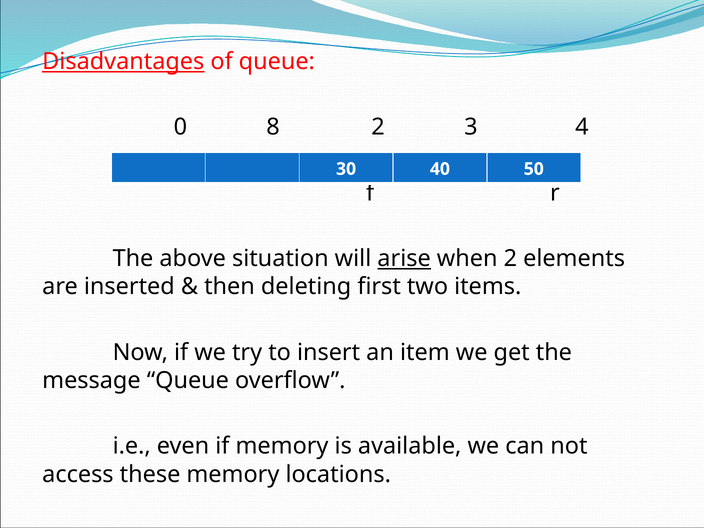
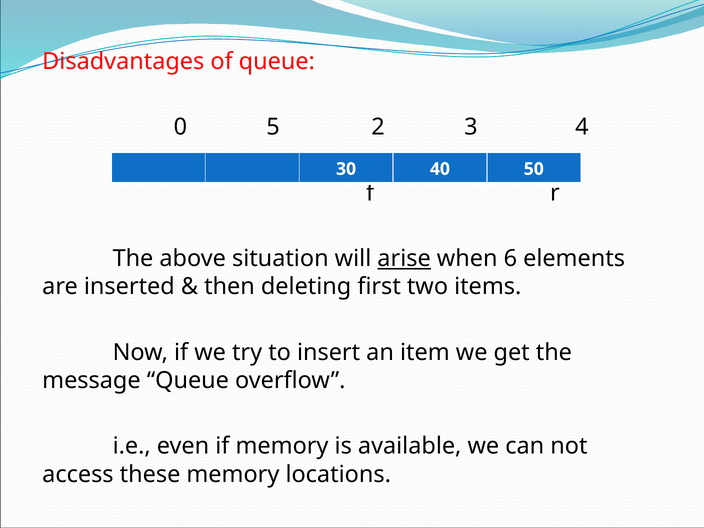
Disadvantages underline: present -> none (123, 61)
8: 8 -> 5 (273, 127)
when 2: 2 -> 6 (510, 259)
